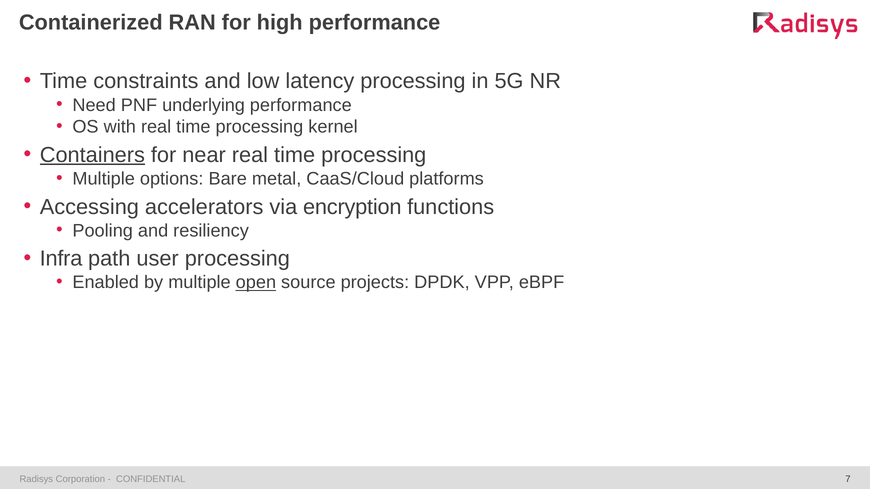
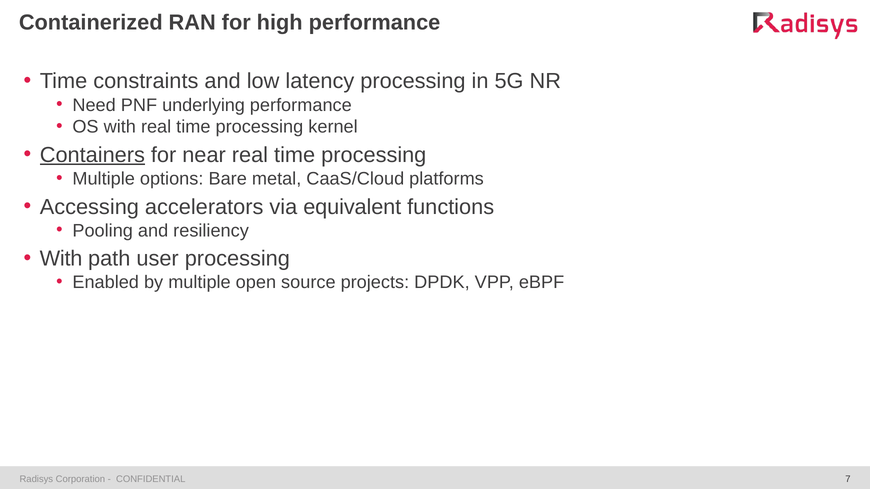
encryption: encryption -> equivalent (352, 207)
Infra: Infra -> With (61, 259)
open underline: present -> none (256, 283)
